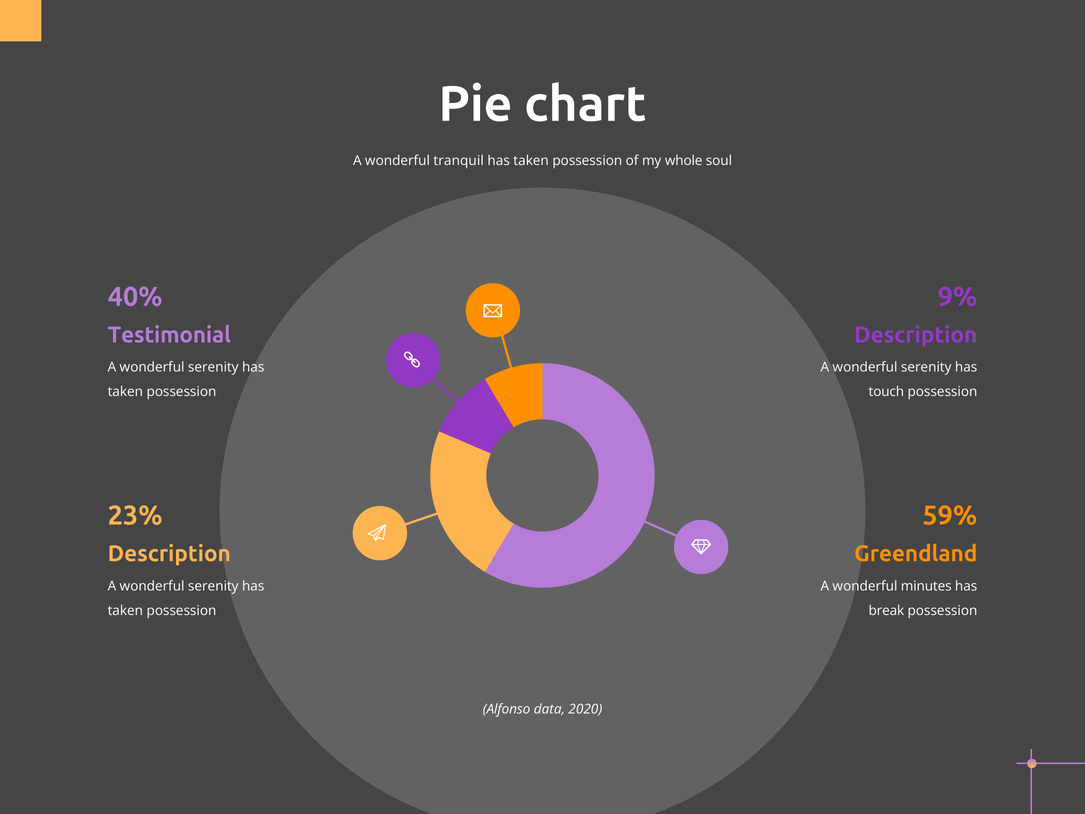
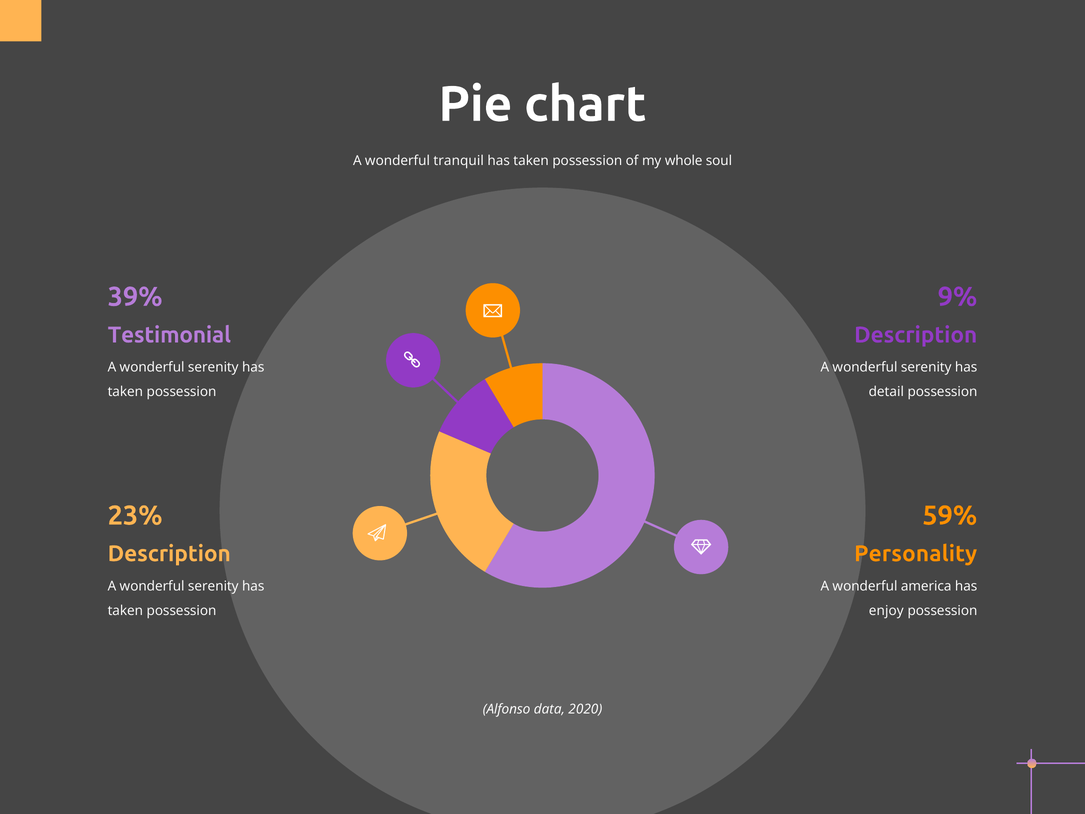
40%: 40% -> 39% (135, 297)
touch: touch -> detail (886, 392)
Greendland: Greendland -> Personality (916, 553)
minutes: minutes -> america (926, 586)
break: break -> enjoy (886, 610)
